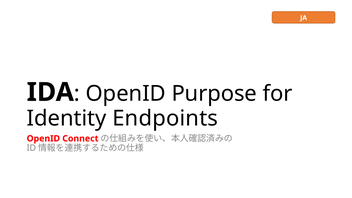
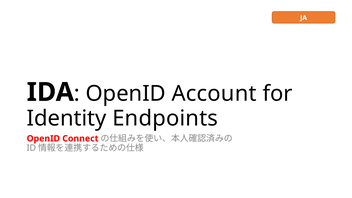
Purpose: Purpose -> Account (214, 94)
